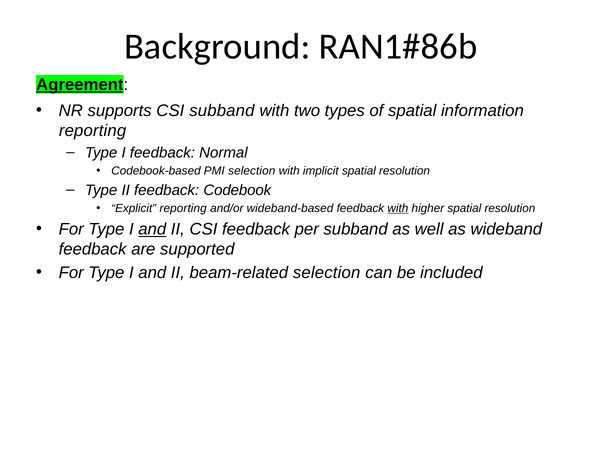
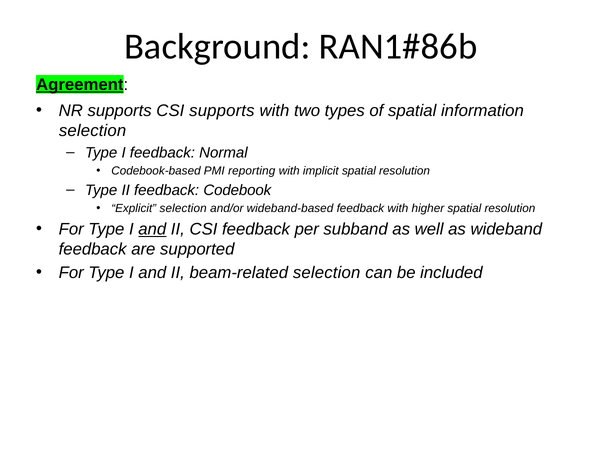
CSI subband: subband -> supports (222, 110)
reporting: reporting -> selection (93, 130)
PMI selection: selection -> reporting (252, 171)
Explicit reporting: reporting -> selection (183, 208)
with underline: present -> none (398, 208)
